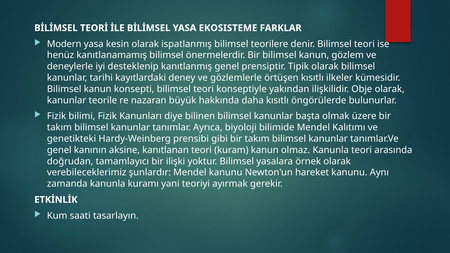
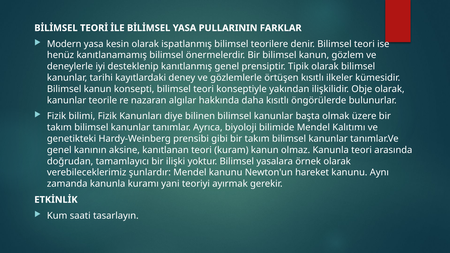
EKOSISTEME: EKOSISTEME -> PULLARININ (228, 28)
büyük: büyük -> algılar (183, 100)
